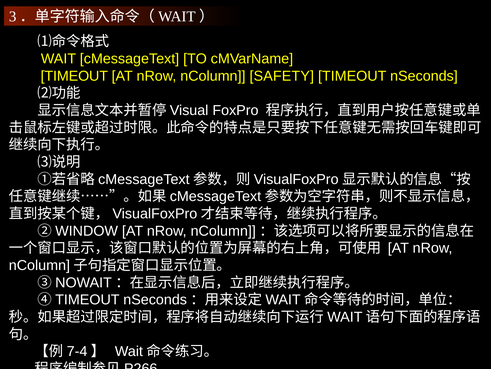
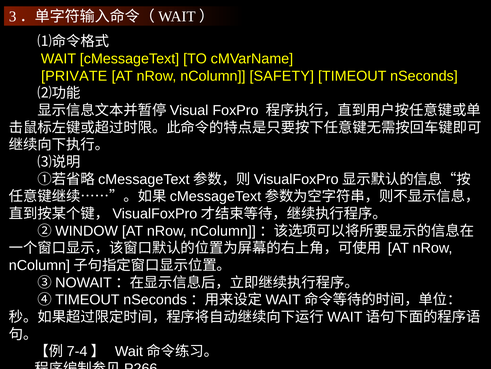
TIMEOUT: TIMEOUT -> PRIVATE (74, 76)
